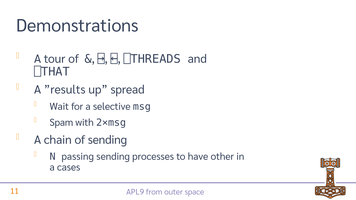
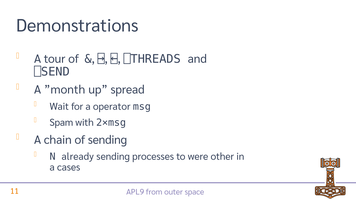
⎕THAT: ⎕THAT -> ⎕SEND (52, 72)
”results: ”results -> ”month (65, 90)
selective: selective -> operator (112, 107)
passing: passing -> already (78, 157)
have: have -> were (198, 157)
